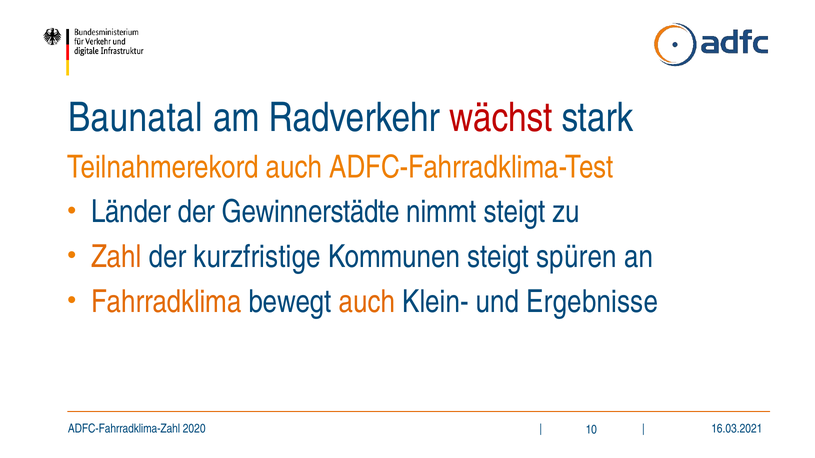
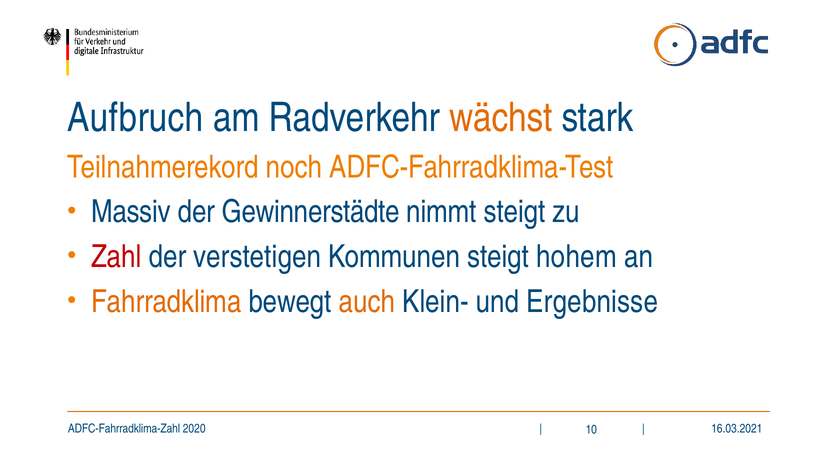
Baunatal: Baunatal -> Aufbruch (135, 118)
wächst colour: red -> orange (501, 118)
Teilnahmerekord auch: auch -> noch (294, 167)
Länder: Länder -> Massiv (131, 212)
Zahl colour: orange -> red (116, 257)
kurzfristige: kurzfristige -> verstetigen (257, 257)
spüren: spüren -> hohem (576, 257)
